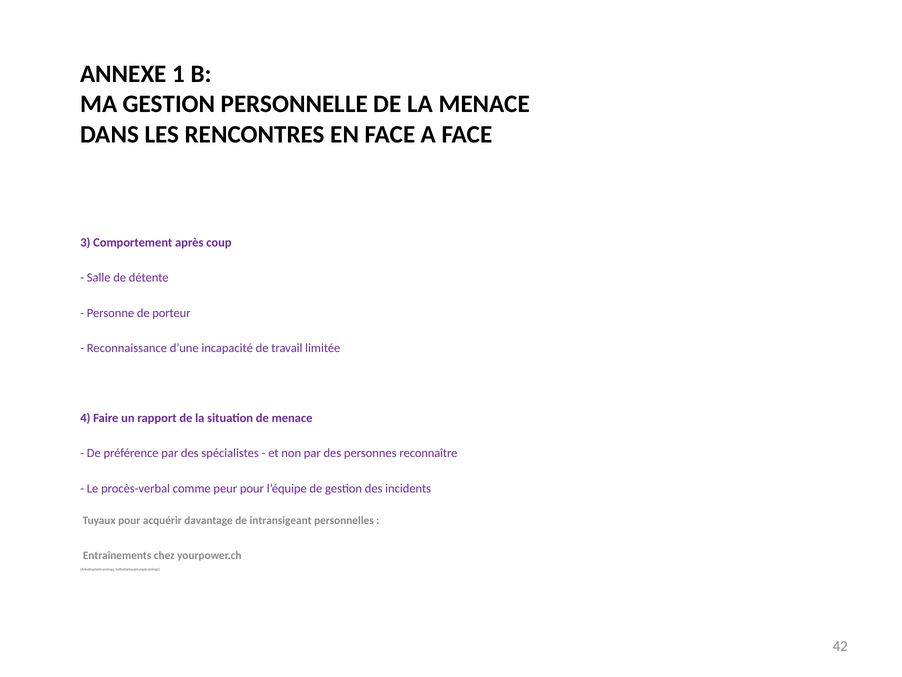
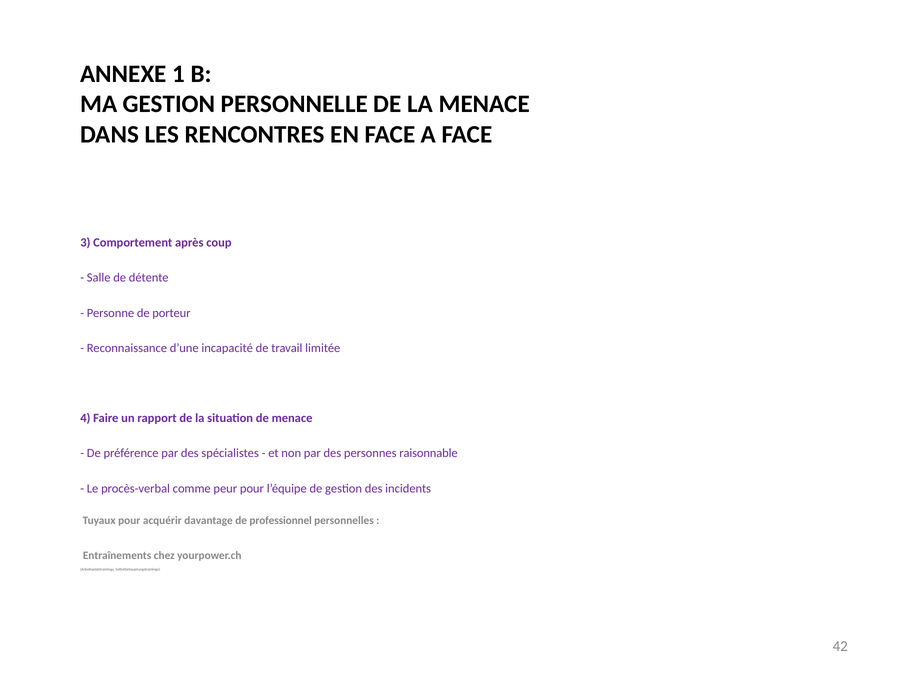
reconnaître: reconnaître -> raisonnable (428, 453)
intransigeant: intransigeant -> professionnel (281, 520)
